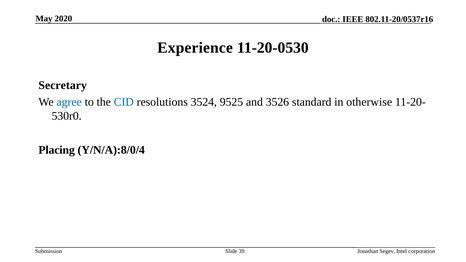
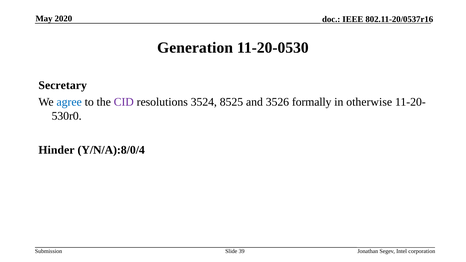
Experience: Experience -> Generation (195, 48)
CID colour: blue -> purple (124, 102)
9525: 9525 -> 8525 (231, 102)
standard: standard -> formally (312, 102)
Placing: Placing -> Hinder (57, 150)
